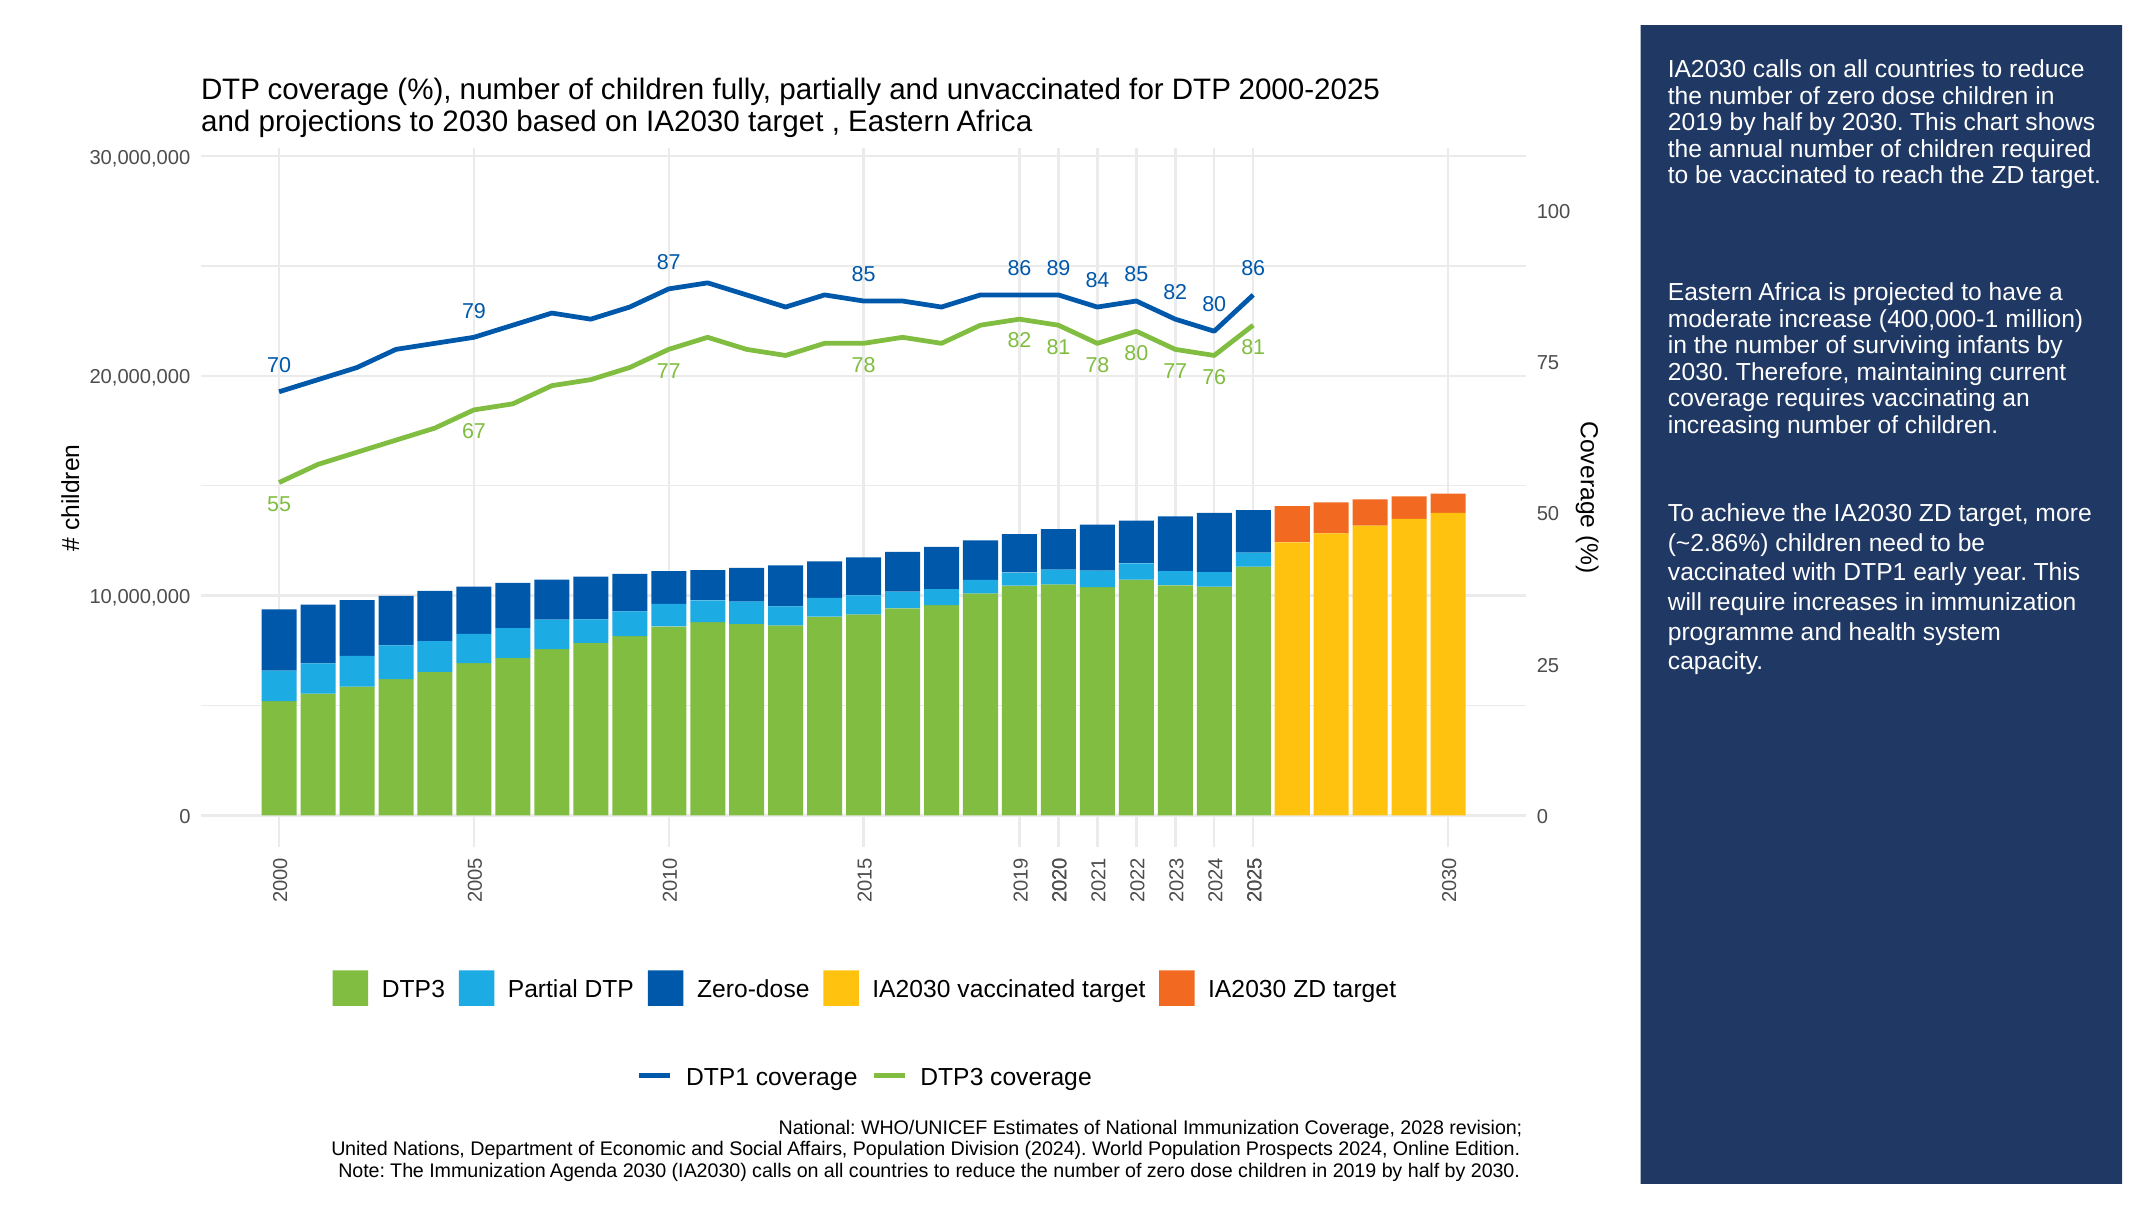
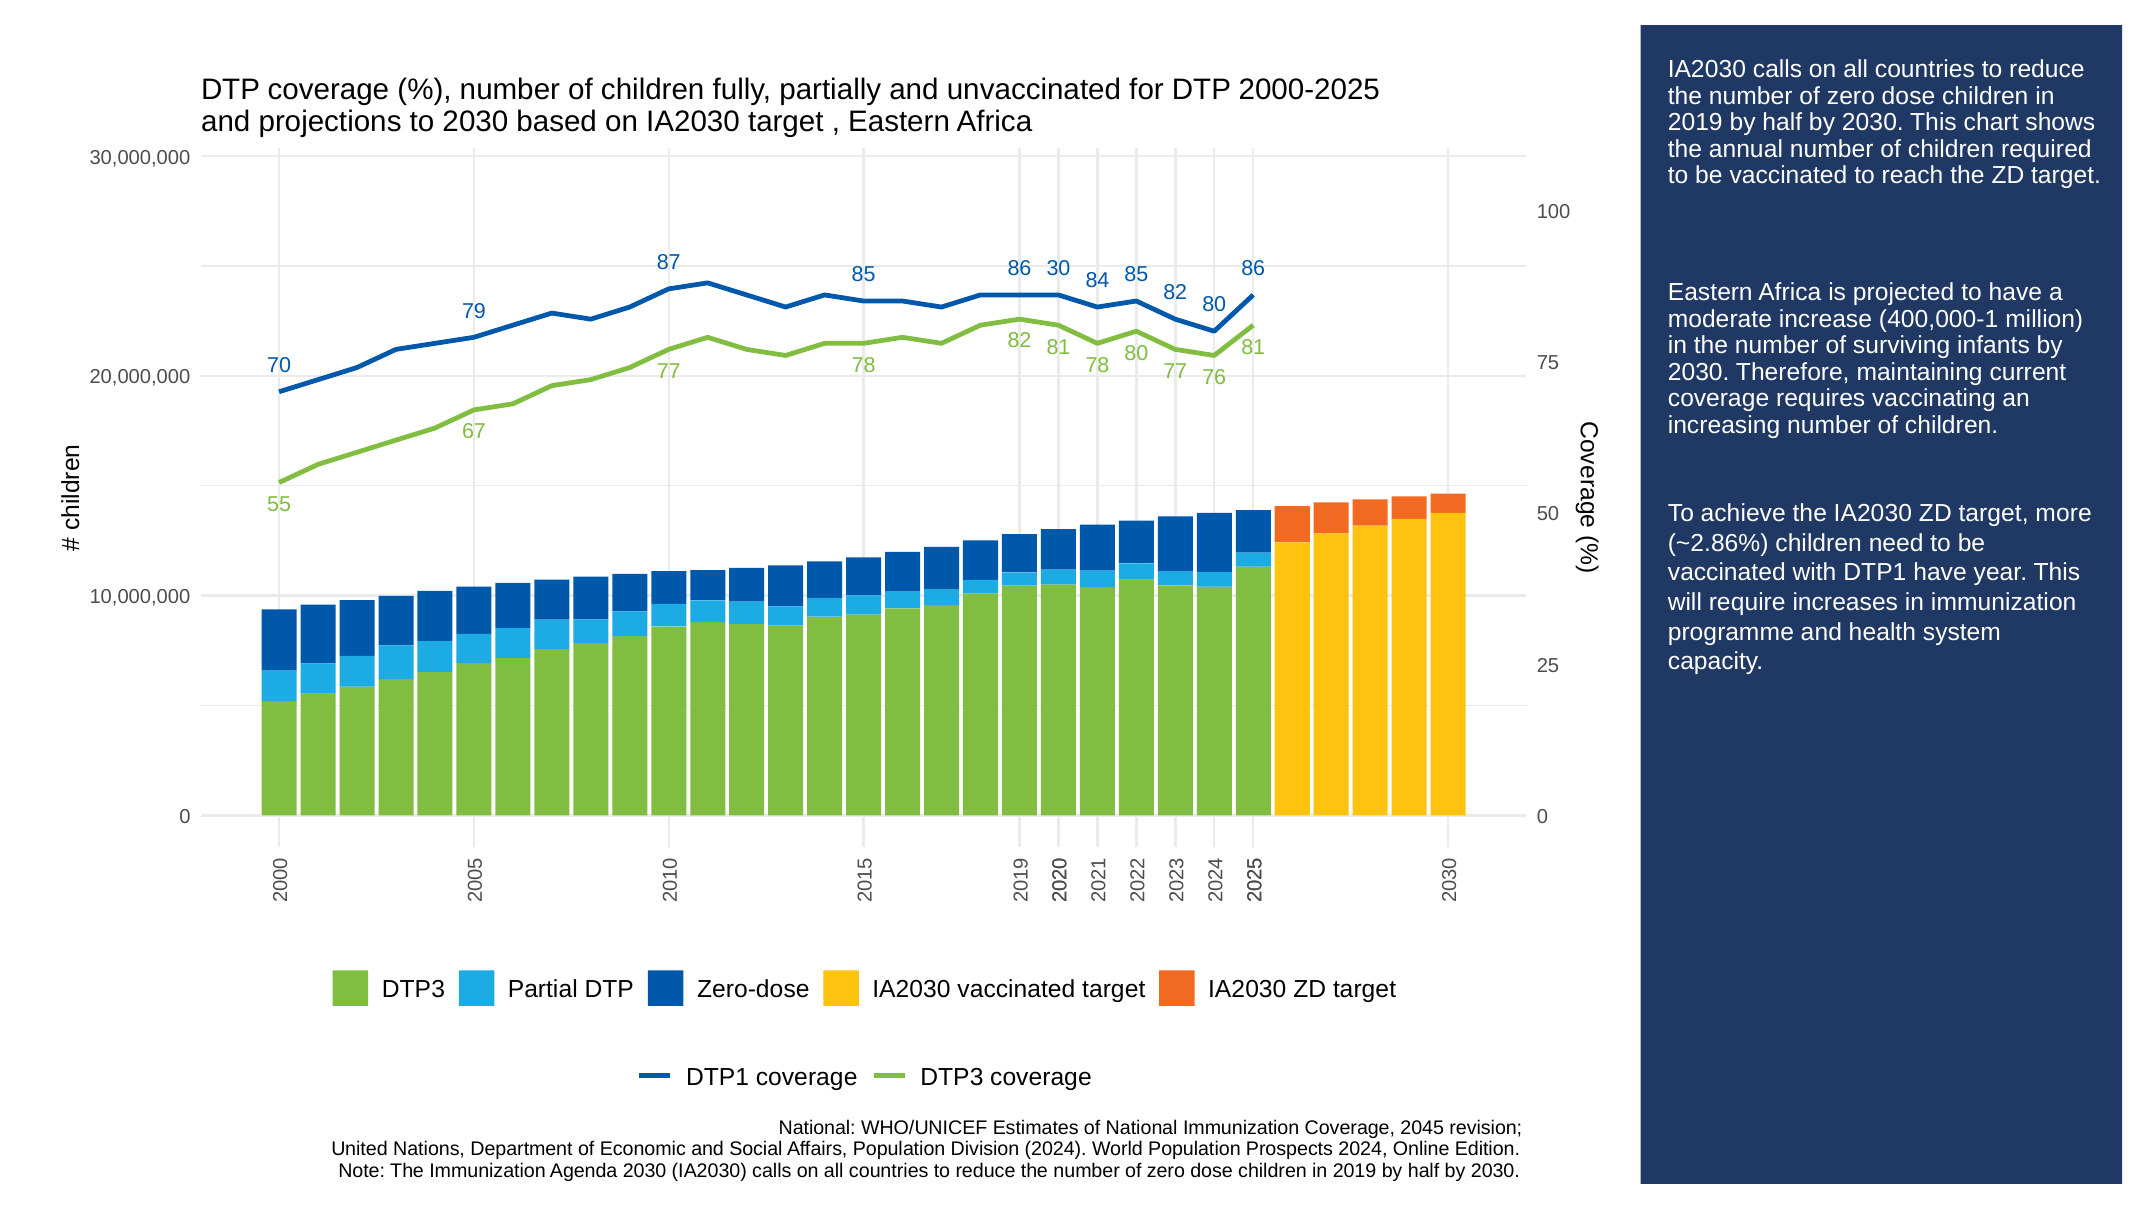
89: 89 -> 30 (1058, 269)
DTP1 early: early -> have (1940, 573)
2028: 2028 -> 2045 (1422, 1128)
